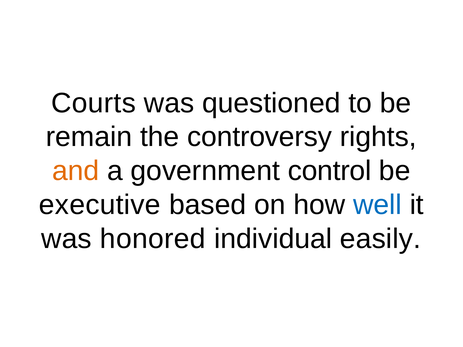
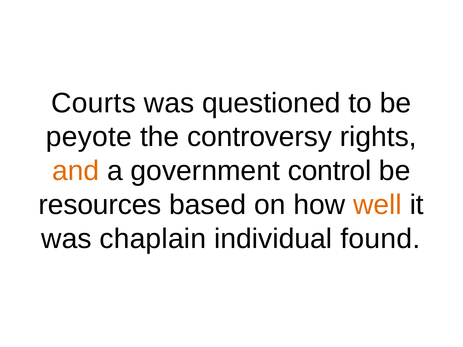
remain: remain -> peyote (89, 137)
executive: executive -> resources (100, 205)
well colour: blue -> orange (377, 205)
honored: honored -> chaplain (153, 239)
easily: easily -> found (380, 239)
